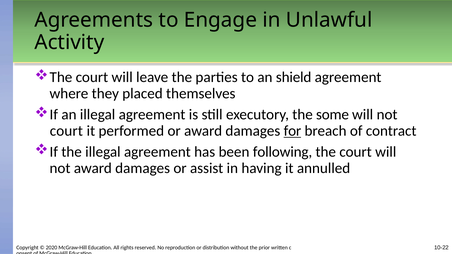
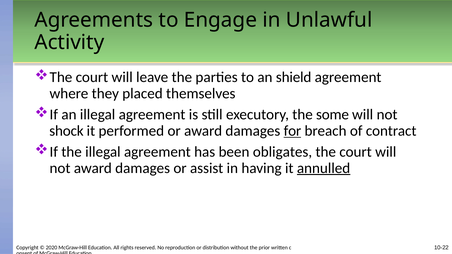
court: court -> shock (66, 131)
following: following -> obligates (282, 152)
annulled underline: none -> present (324, 168)
